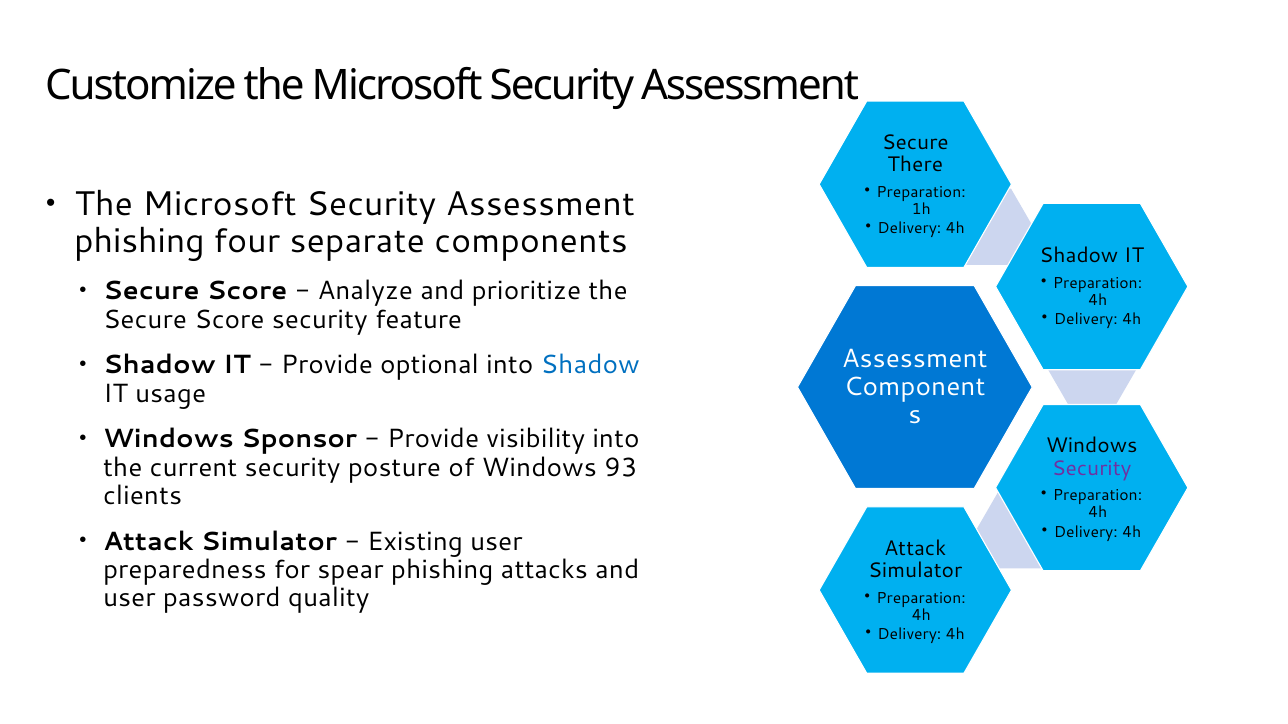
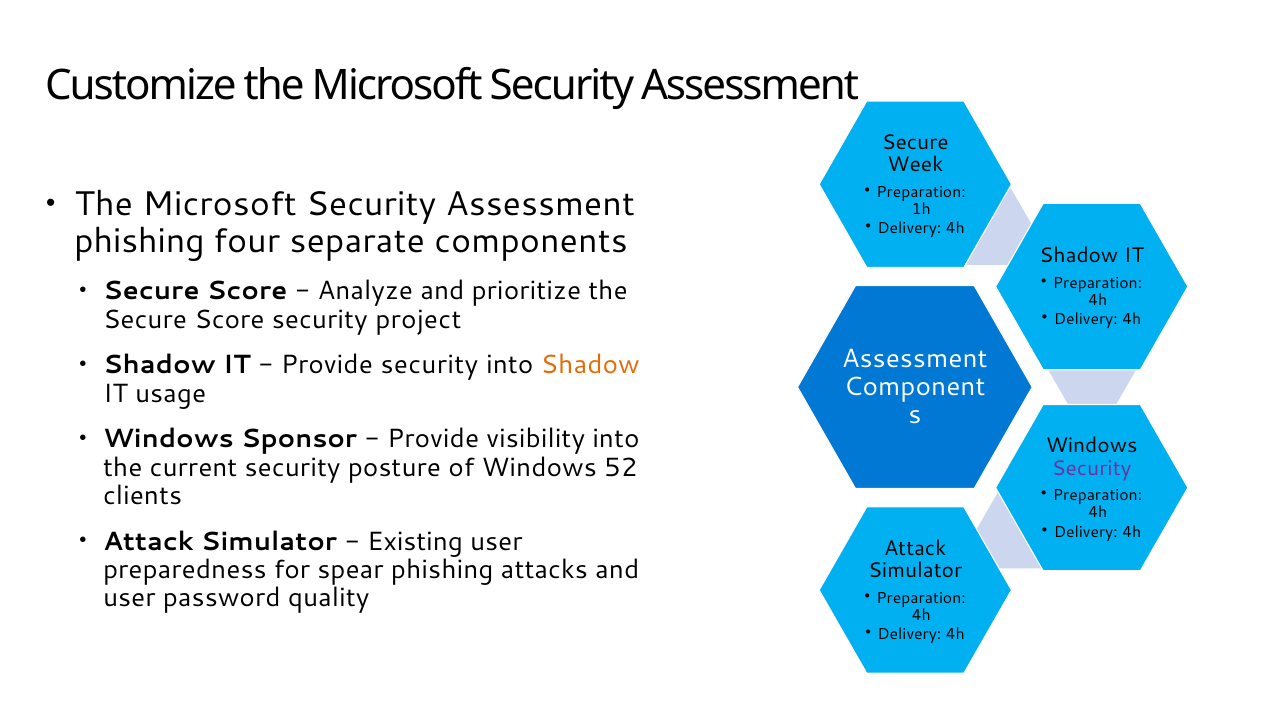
There: There -> Week (915, 165)
feature: feature -> project (418, 320)
Provide optional: optional -> security (429, 365)
Shadow colour: blue -> orange (590, 365)
93: 93 -> 52 (621, 468)
